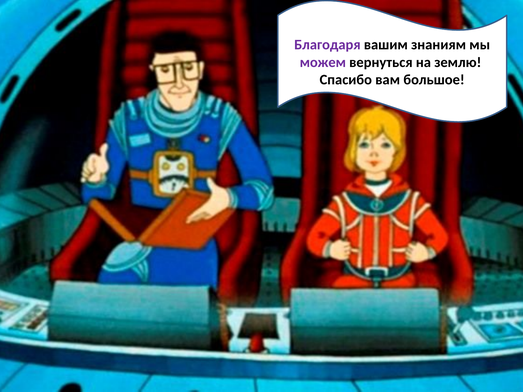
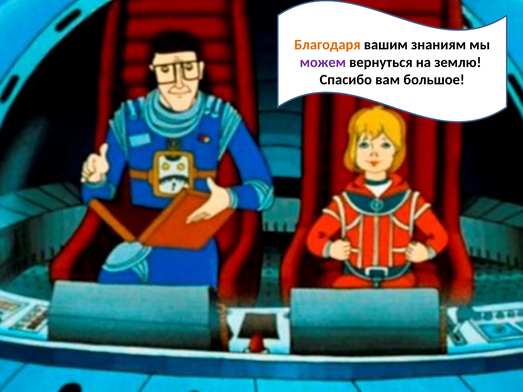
Благодаря colour: purple -> orange (327, 45)
